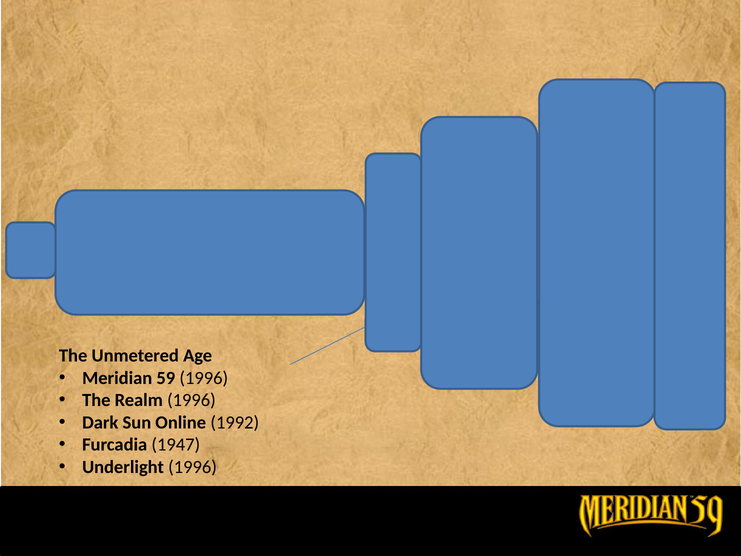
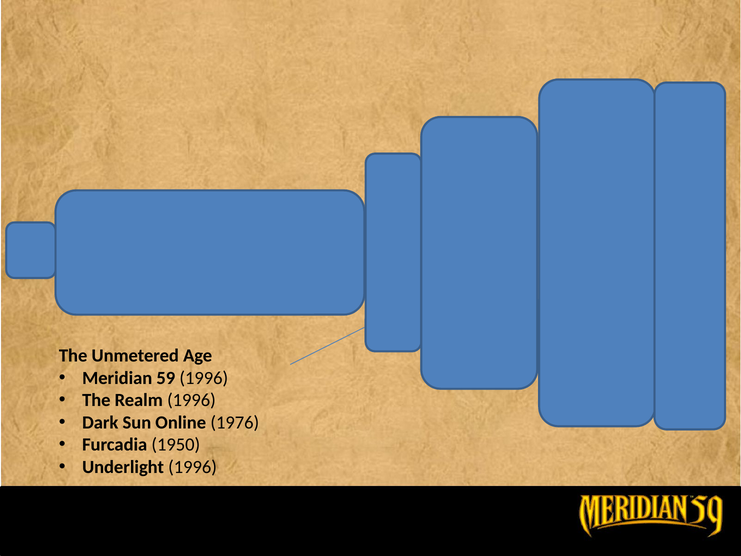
1992: 1992 -> 1976 (235, 422)
1947: 1947 -> 1950 (176, 445)
